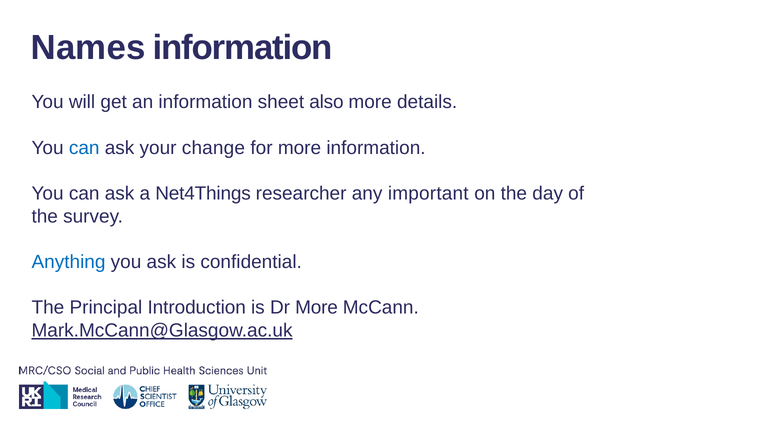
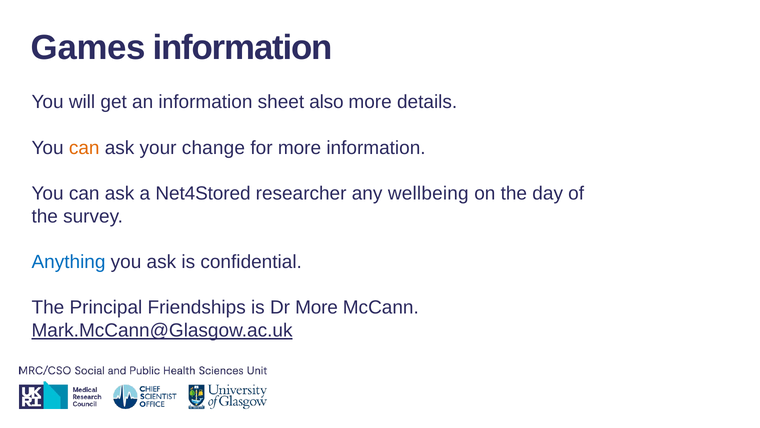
Names: Names -> Games (88, 48)
can colour: blue -> orange (84, 148)
Net4Things: Net4Things -> Net4Stored (203, 193)
important: important -> wellbeing (428, 193)
Introduction: Introduction -> Friendships (197, 307)
